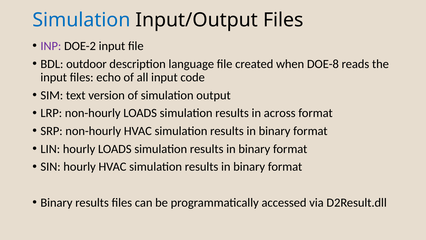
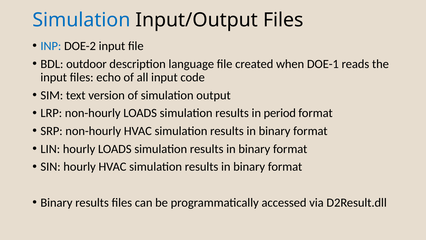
INP colour: purple -> blue (51, 46)
DOE-8: DOE-8 -> DOE-1 (323, 64)
across: across -> period (280, 113)
